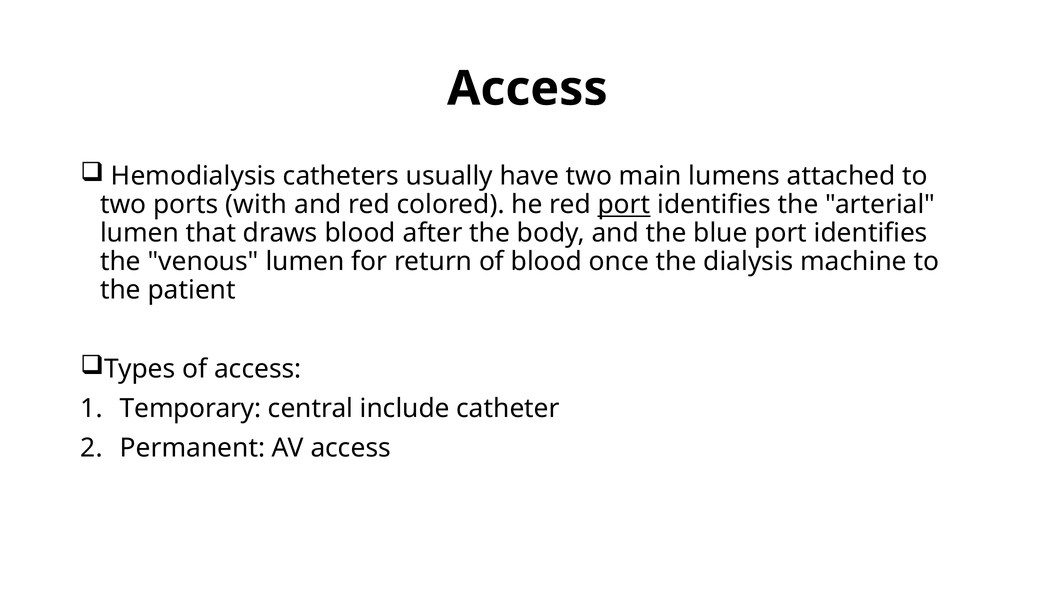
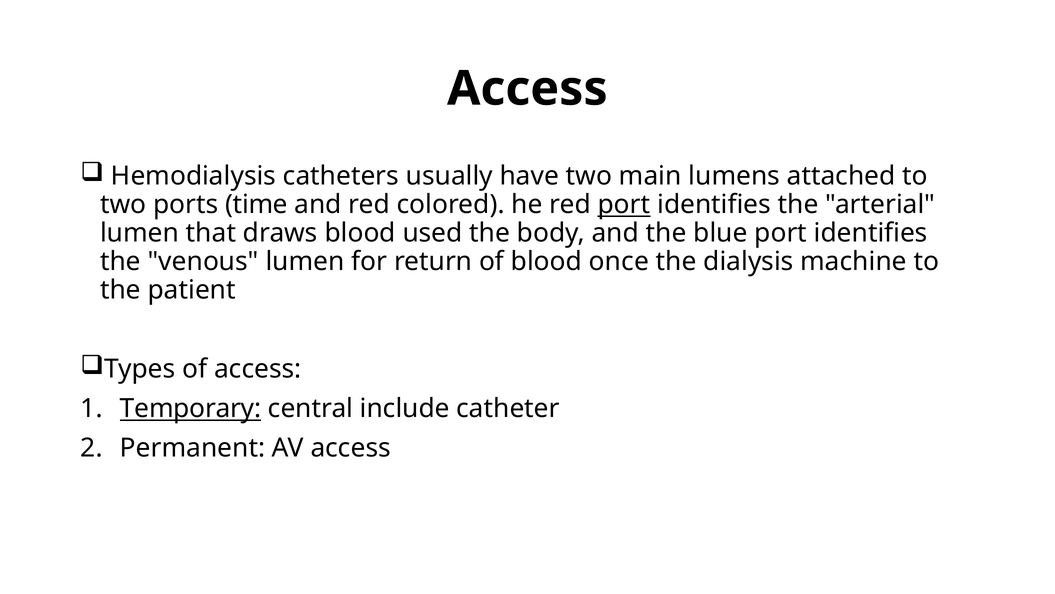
with: with -> time (257, 204)
after: after -> used (433, 233)
Temporary underline: none -> present (191, 408)
